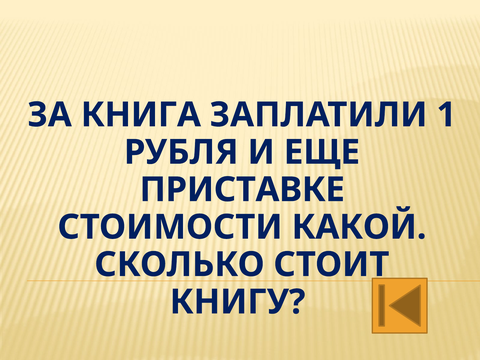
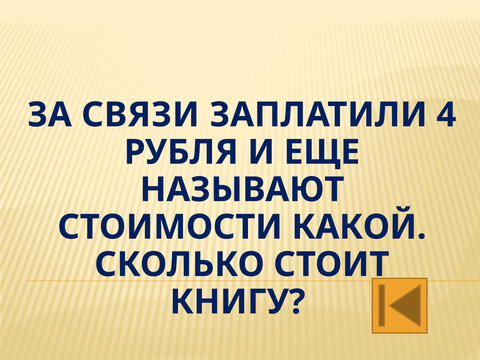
КНИГА: КНИГА -> СВЯЗИ (141, 115)
1: 1 -> 4 (446, 115)
ПРИСТАВКЕ: ПРИСТАВКЕ -> НАЗЫВАЮТ (242, 190)
